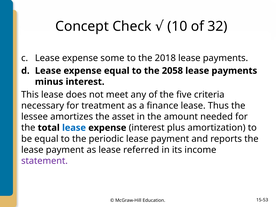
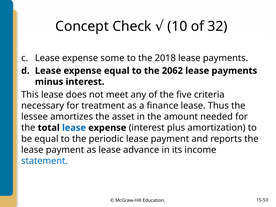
2058: 2058 -> 2062 (172, 71)
referred: referred -> advance (141, 150)
statement colour: purple -> blue (44, 161)
